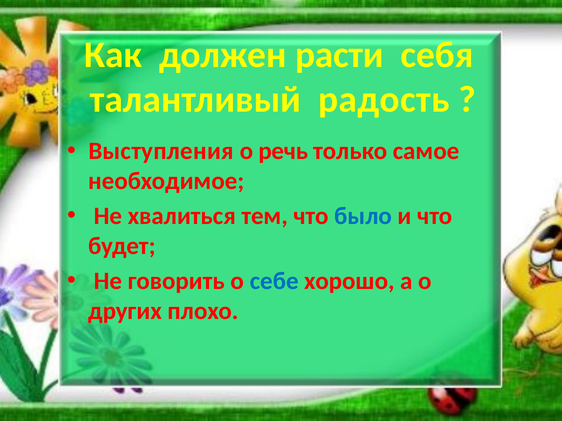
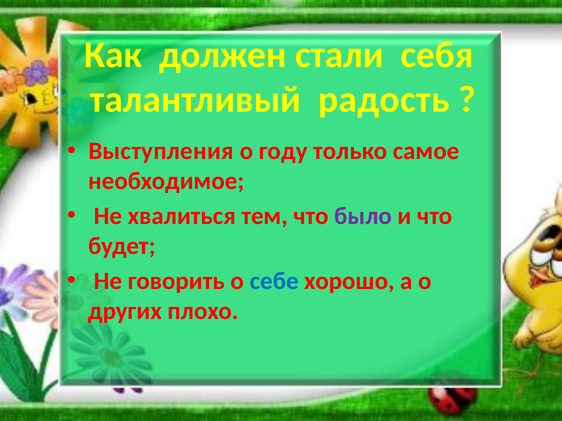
расти: расти -> стали (339, 55)
речь: речь -> году (283, 151)
было colour: blue -> purple (363, 216)
